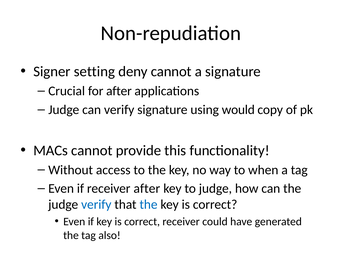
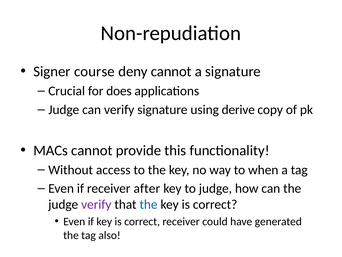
setting: setting -> course (94, 71)
for after: after -> does (119, 91)
would: would -> derive (238, 109)
verify colour: blue -> purple (96, 204)
